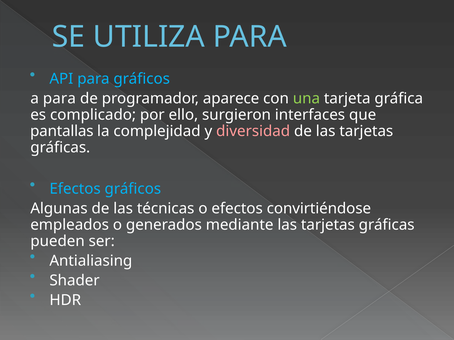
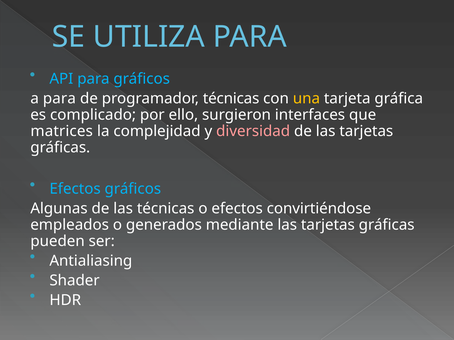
programador aparece: aparece -> técnicas (231, 99)
una colour: light green -> yellow (306, 99)
pantallas: pantallas -> matrices (62, 131)
